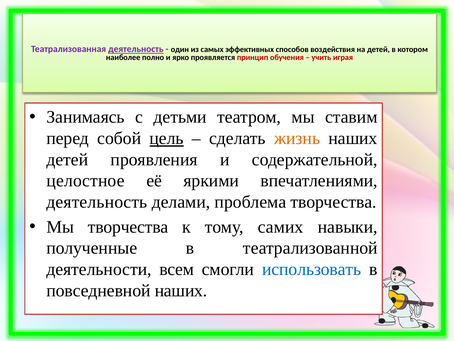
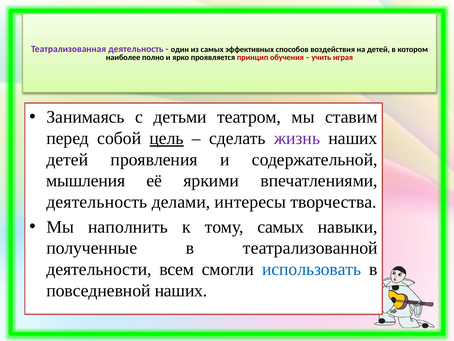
деятельность underline: present -> none (136, 49)
жизнь colour: orange -> purple (297, 138)
целостное: целостное -> мышления (86, 181)
проблема: проблема -> интересы (250, 202)
Мы творчества: творчества -> наполнить (128, 226)
тому самих: самих -> самых (281, 226)
